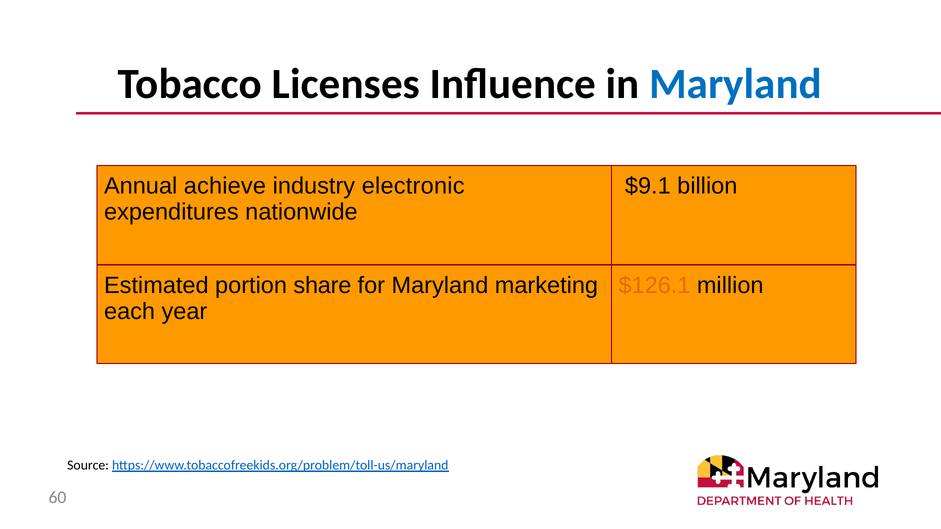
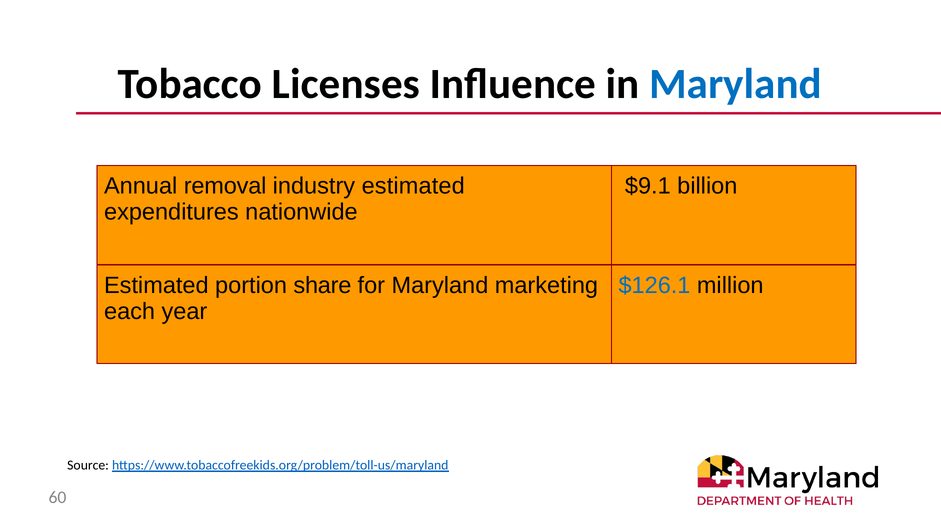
achieve: achieve -> removal (225, 186)
industry electronic: electronic -> estimated (413, 186)
$126.1 colour: orange -> blue (654, 286)
